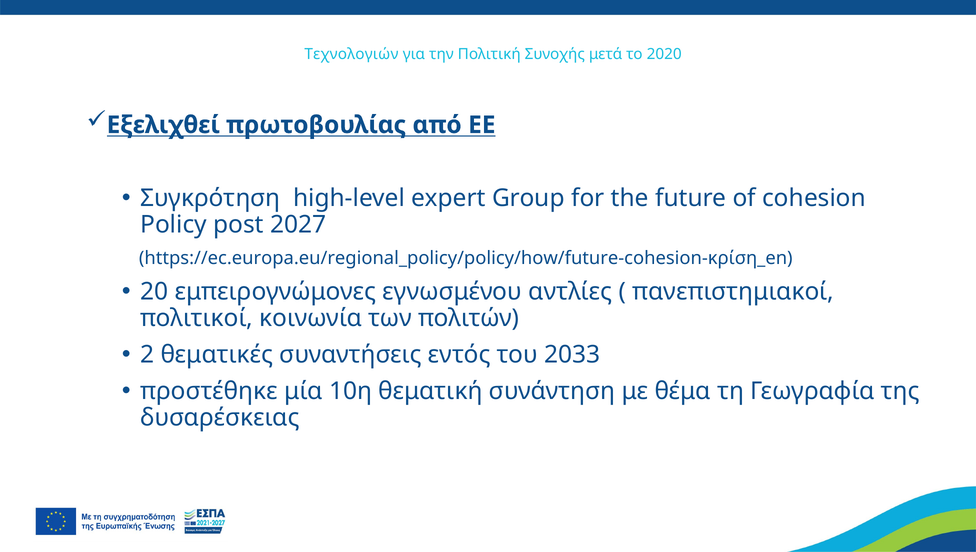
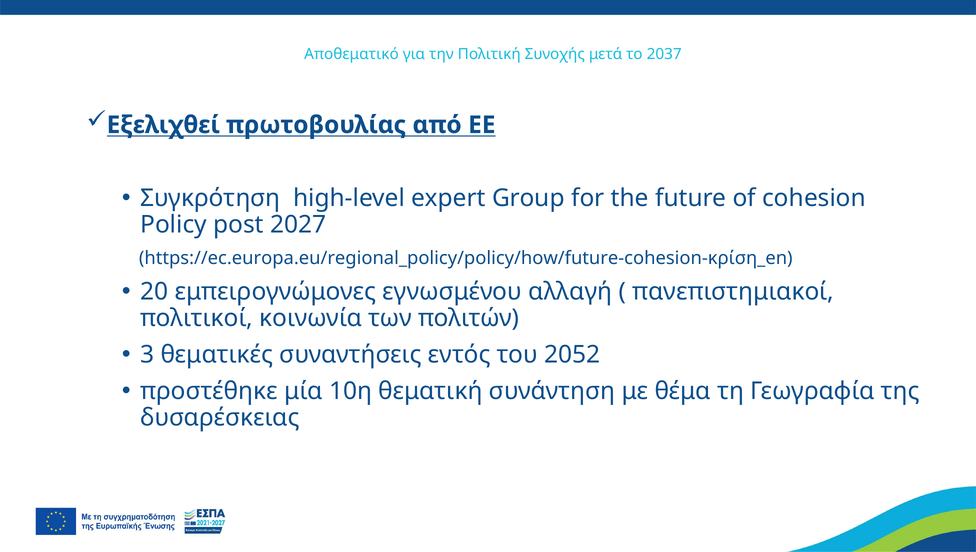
Τεχνολογιών: Τεχνολογιών -> Αποθεματικό (352, 54)
2020: 2020 -> 2037 (664, 54)
αντλίες: αντλίες -> αλλαγή (570, 292)
2: 2 -> 3 (147, 355)
2033: 2033 -> 2052 (572, 355)
